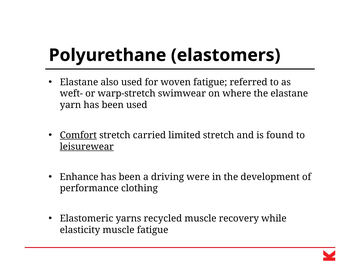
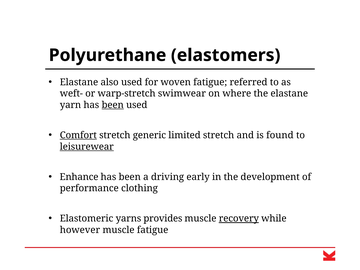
been underline: none -> present (113, 105)
carried: carried -> generic (149, 135)
were: were -> early (198, 177)
recycled: recycled -> provides (163, 219)
recovery underline: none -> present (239, 219)
elasticity: elasticity -> however (80, 230)
